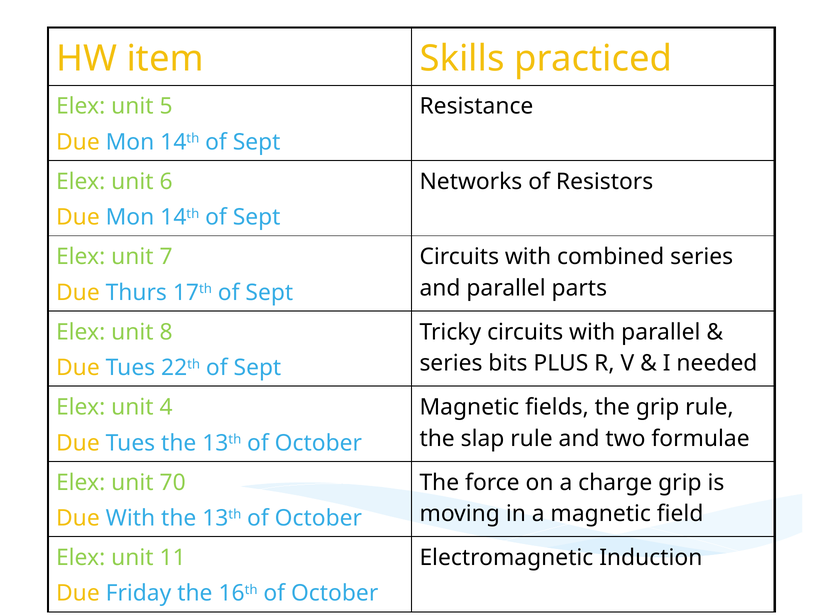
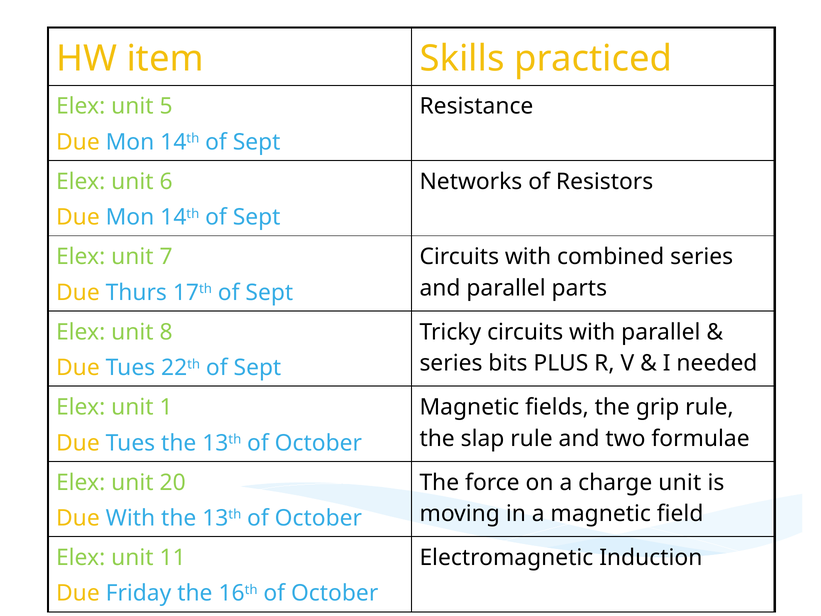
4: 4 -> 1 (166, 407)
70: 70 -> 20 (173, 482)
charge grip: grip -> unit (680, 482)
